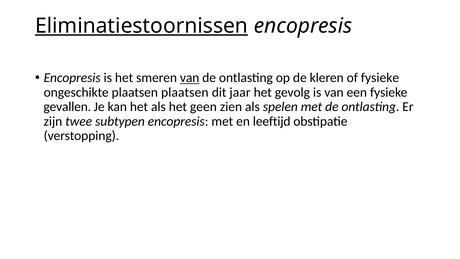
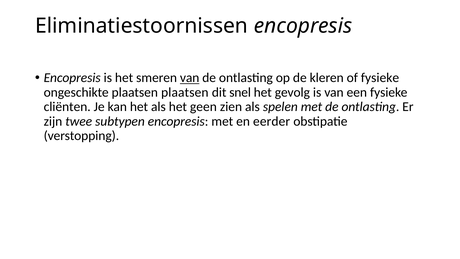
Eliminatiestoornissen underline: present -> none (142, 26)
jaar: jaar -> snel (240, 92)
gevallen: gevallen -> cliënten (67, 107)
leeftijd: leeftijd -> eerder (272, 121)
